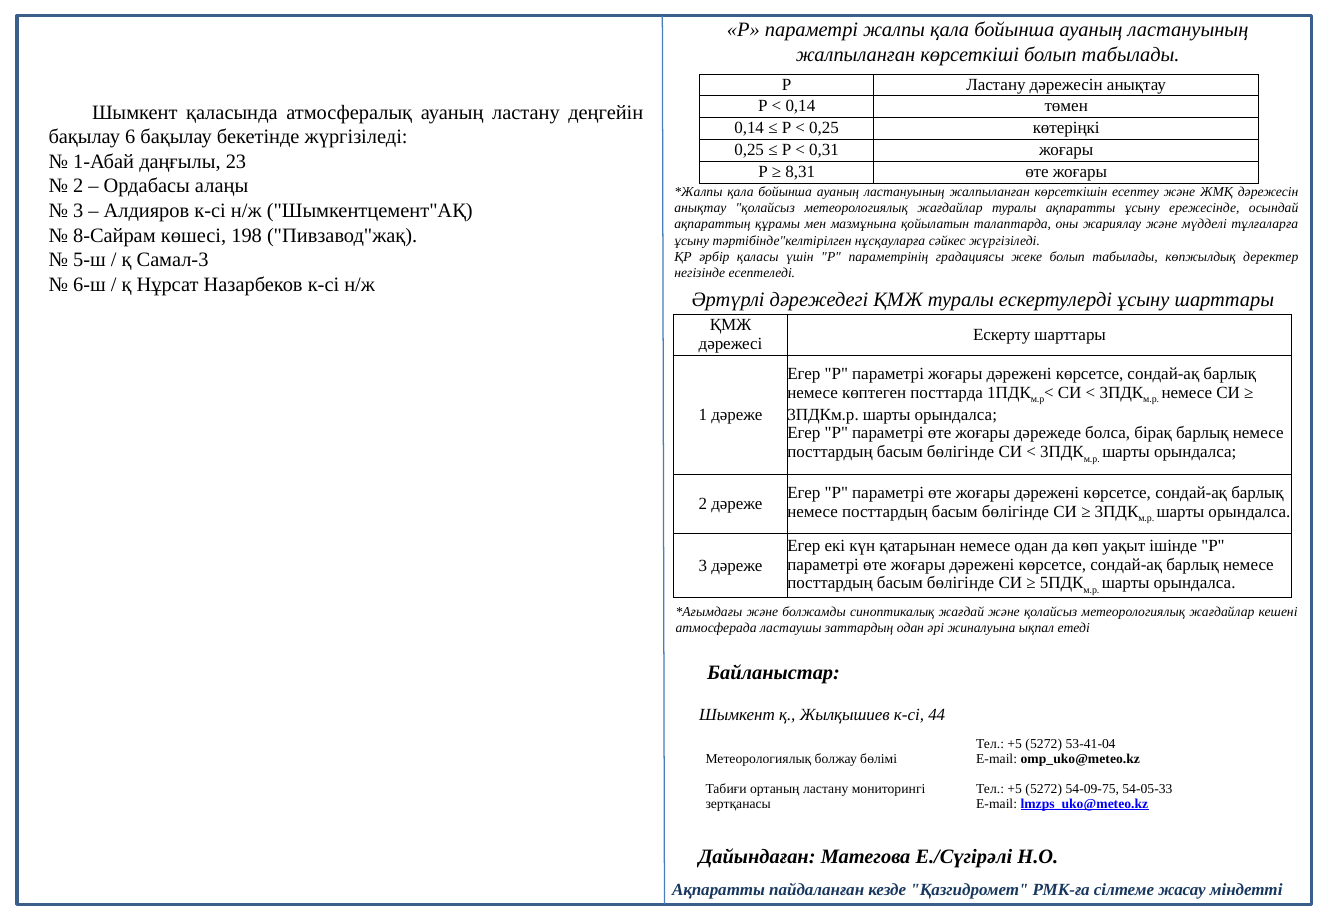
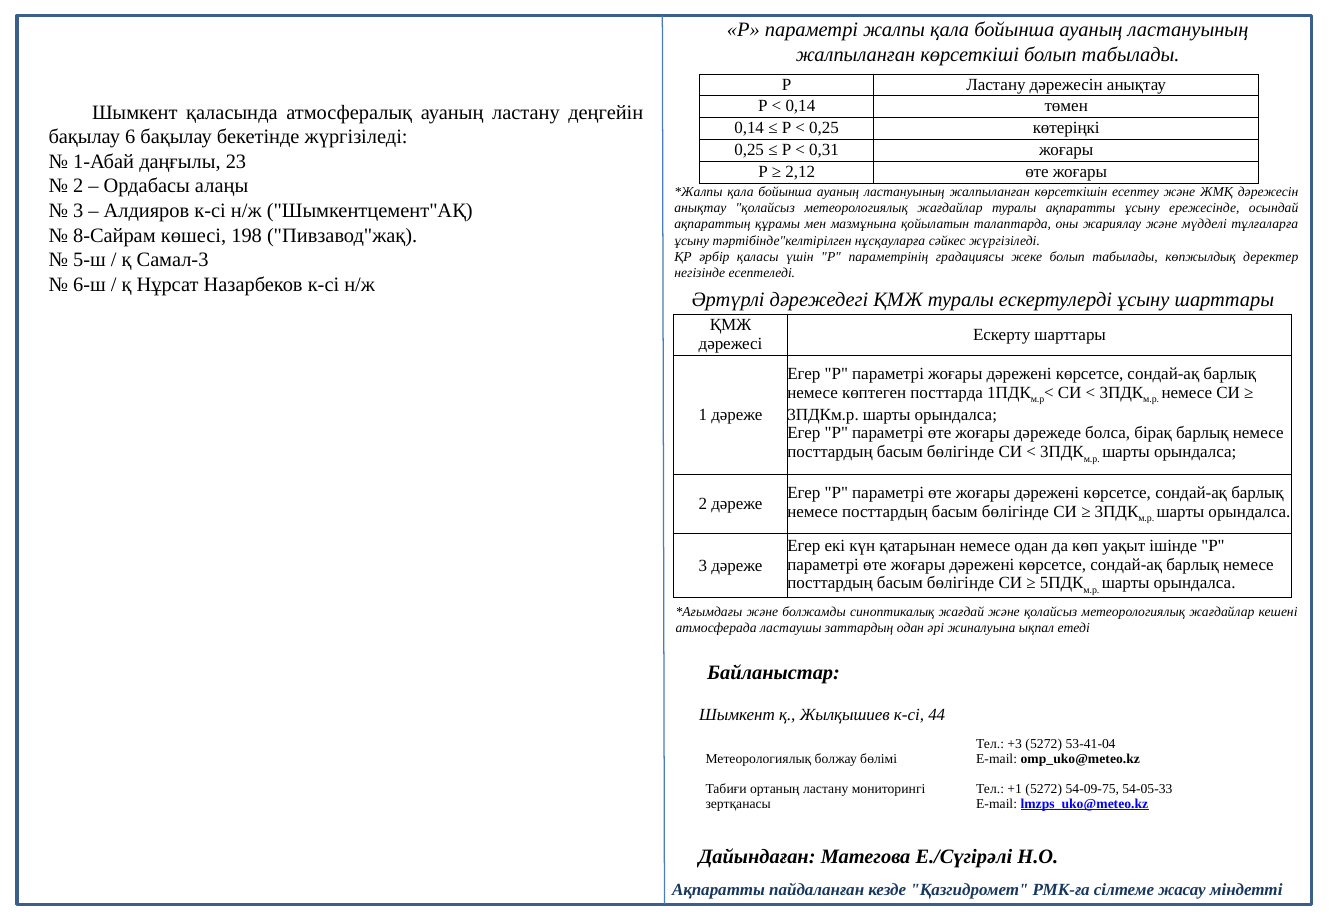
8,31: 8,31 -> 2,12 (800, 172)
+5: +5 -> +3 (1015, 744)
+5: +5 -> +1 (1015, 789)
